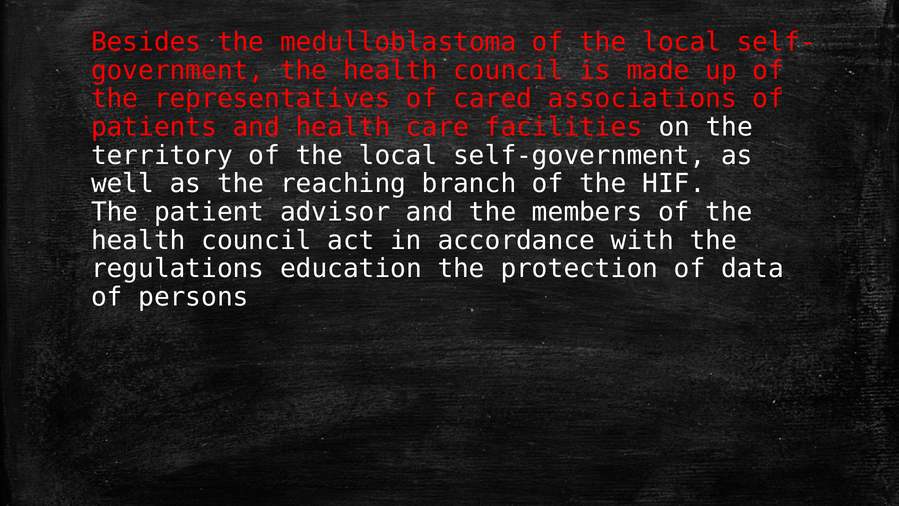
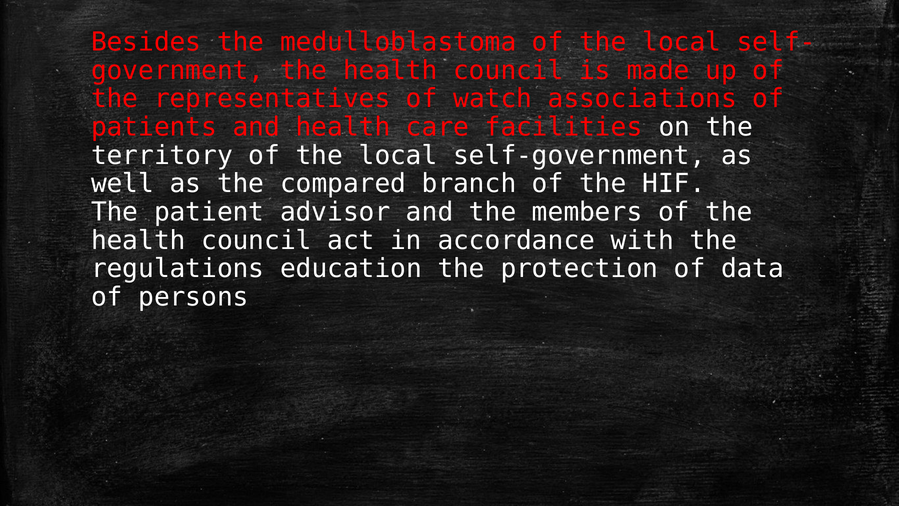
cared: cared -> watch (493, 99)
reaching: reaching -> compared (343, 184)
